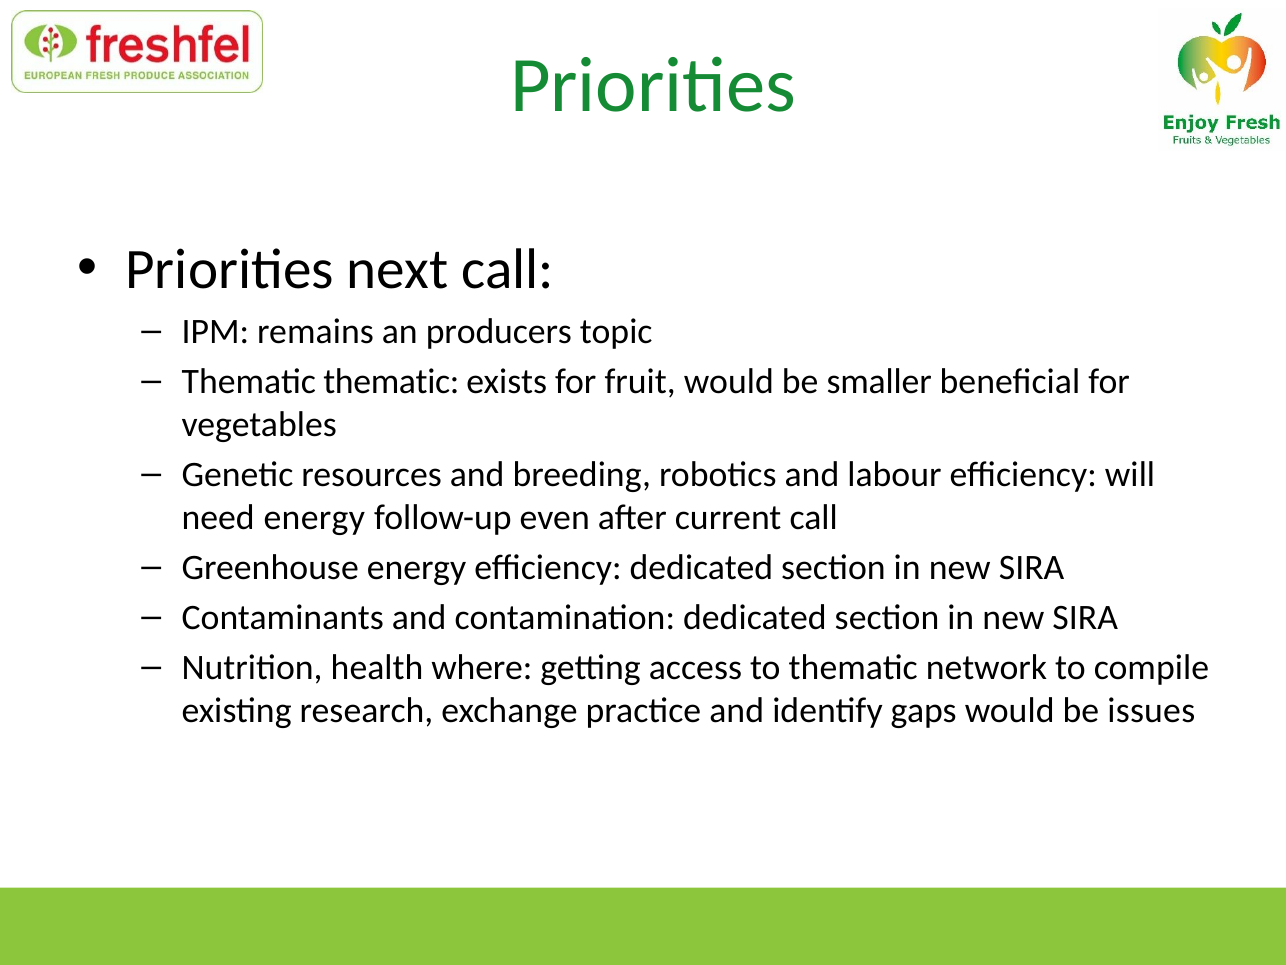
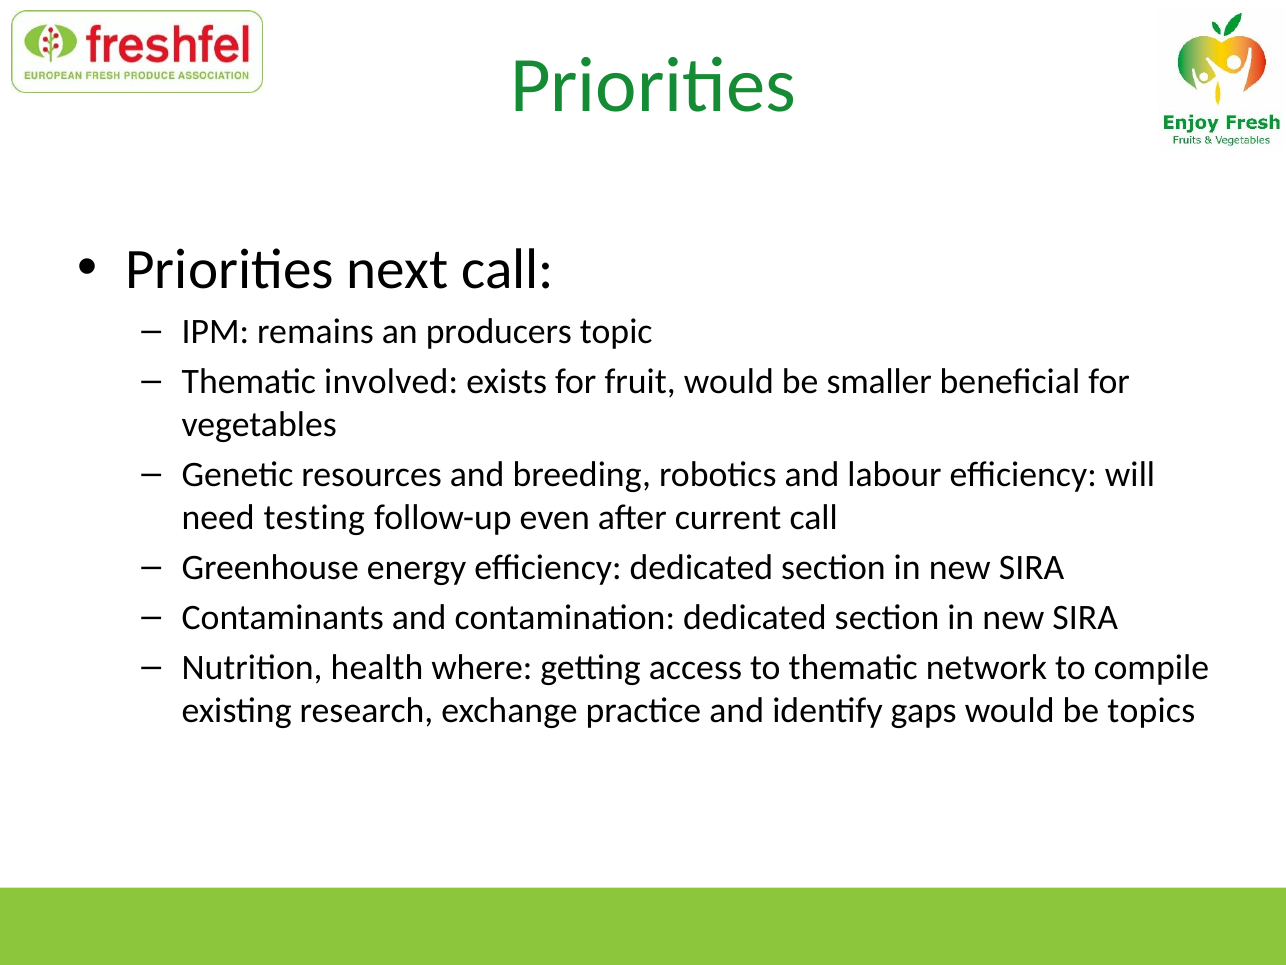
Thematic thematic: thematic -> involved (391, 381)
need energy: energy -> testing (314, 517)
issues: issues -> topics (1151, 710)
